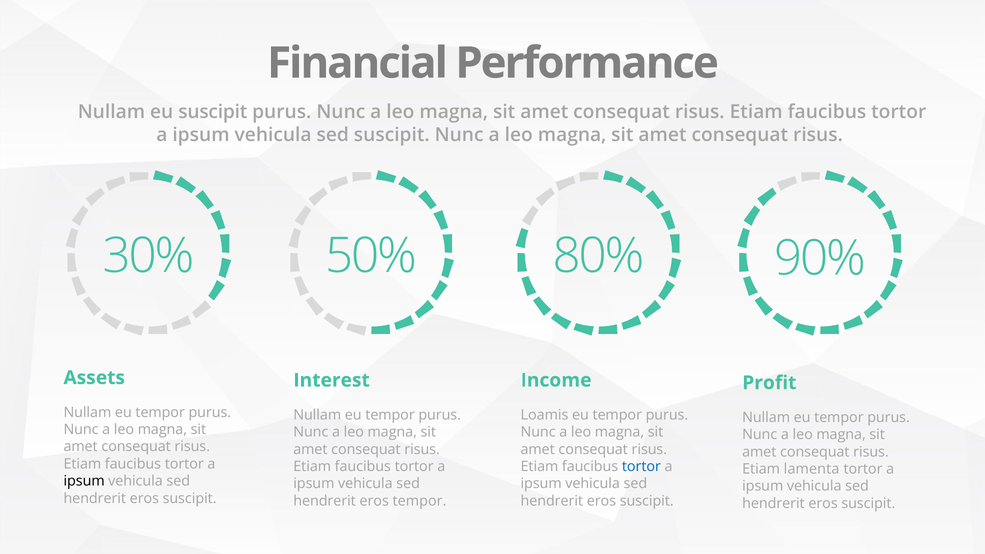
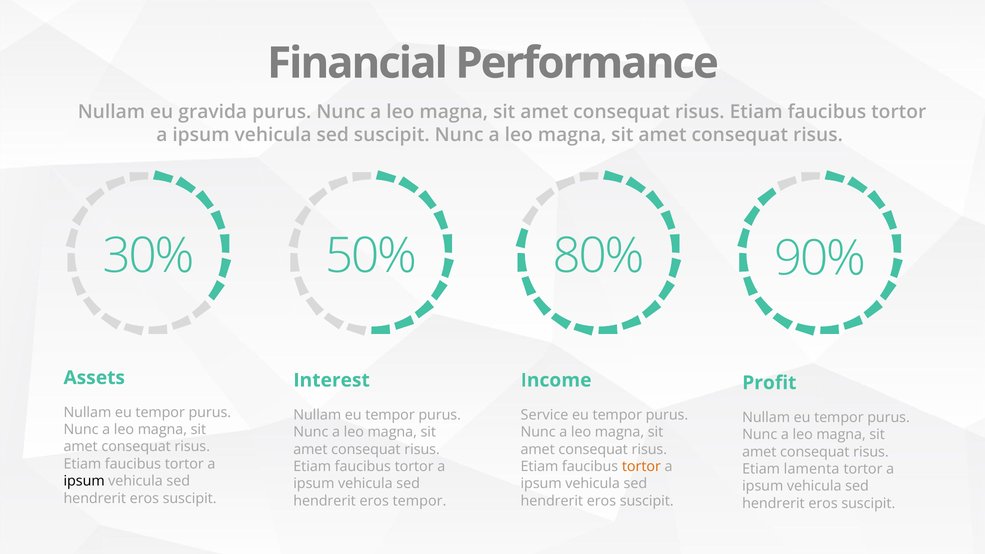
eu suscipit: suscipit -> gravida (213, 112)
Loamis: Loamis -> Service (545, 415)
tortor colour: blue -> orange (641, 467)
